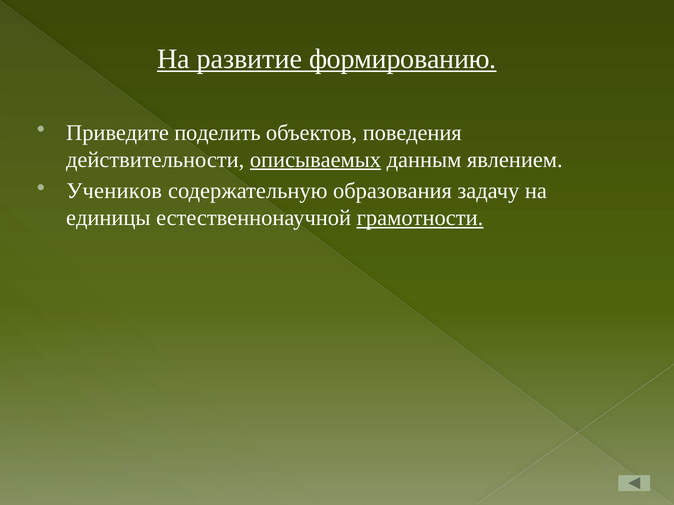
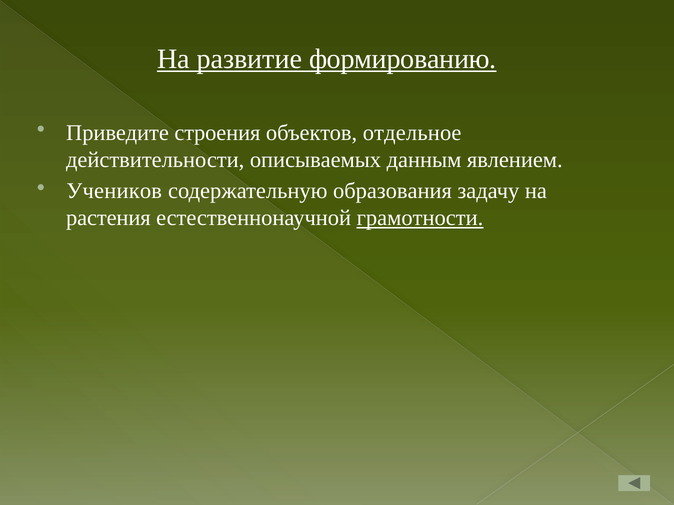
поделить: поделить -> строения (217, 133)
поведения: поведения -> отдельное (412, 133)
описываемых underline: present -> none (315, 160)
единицы: единицы -> растения (108, 218)
